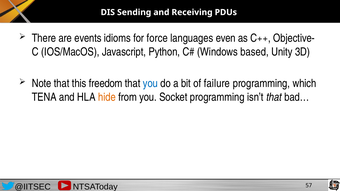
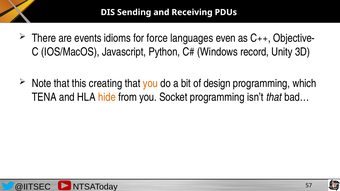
based: based -> record (255, 52)
freedom: freedom -> creating (106, 84)
you colour: blue -> orange (150, 84)
failure: failure -> design (217, 84)
